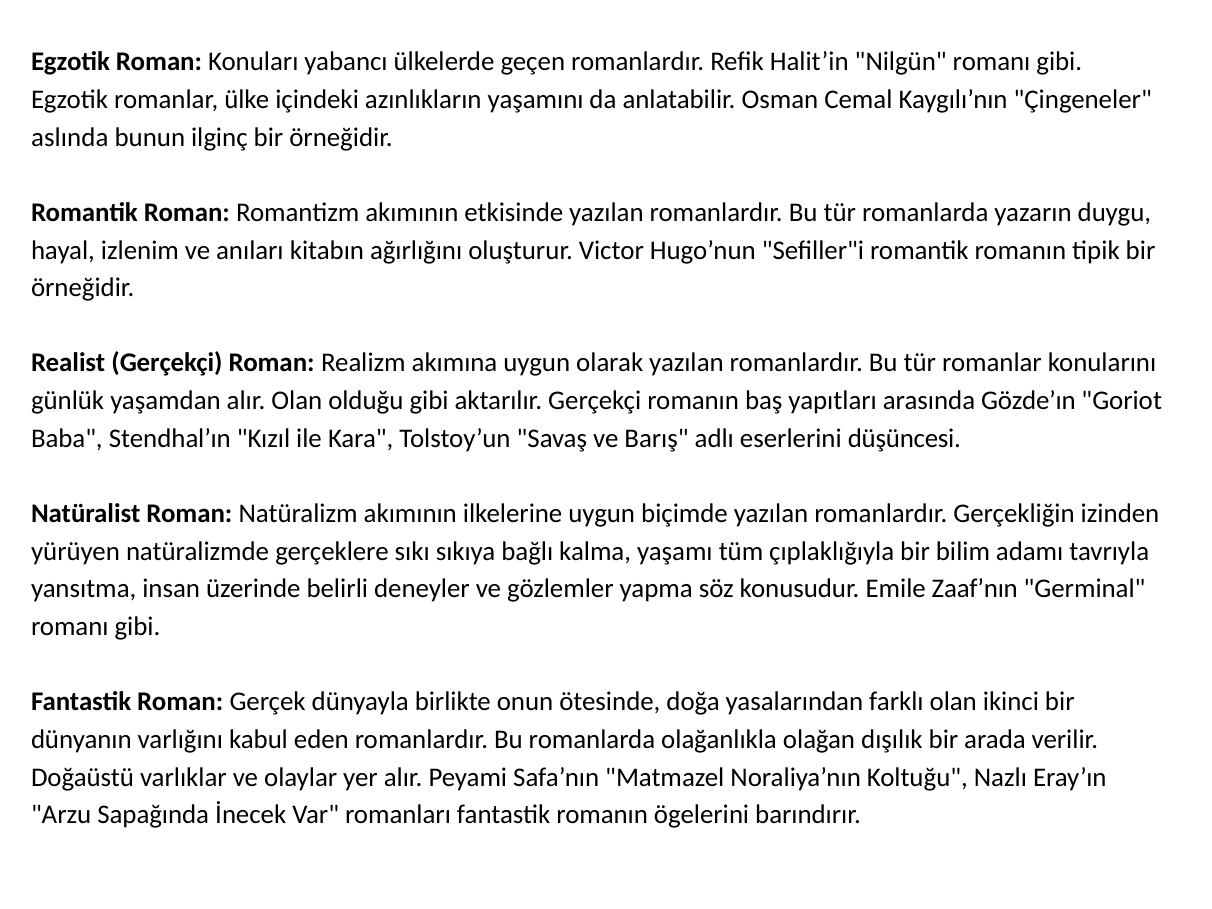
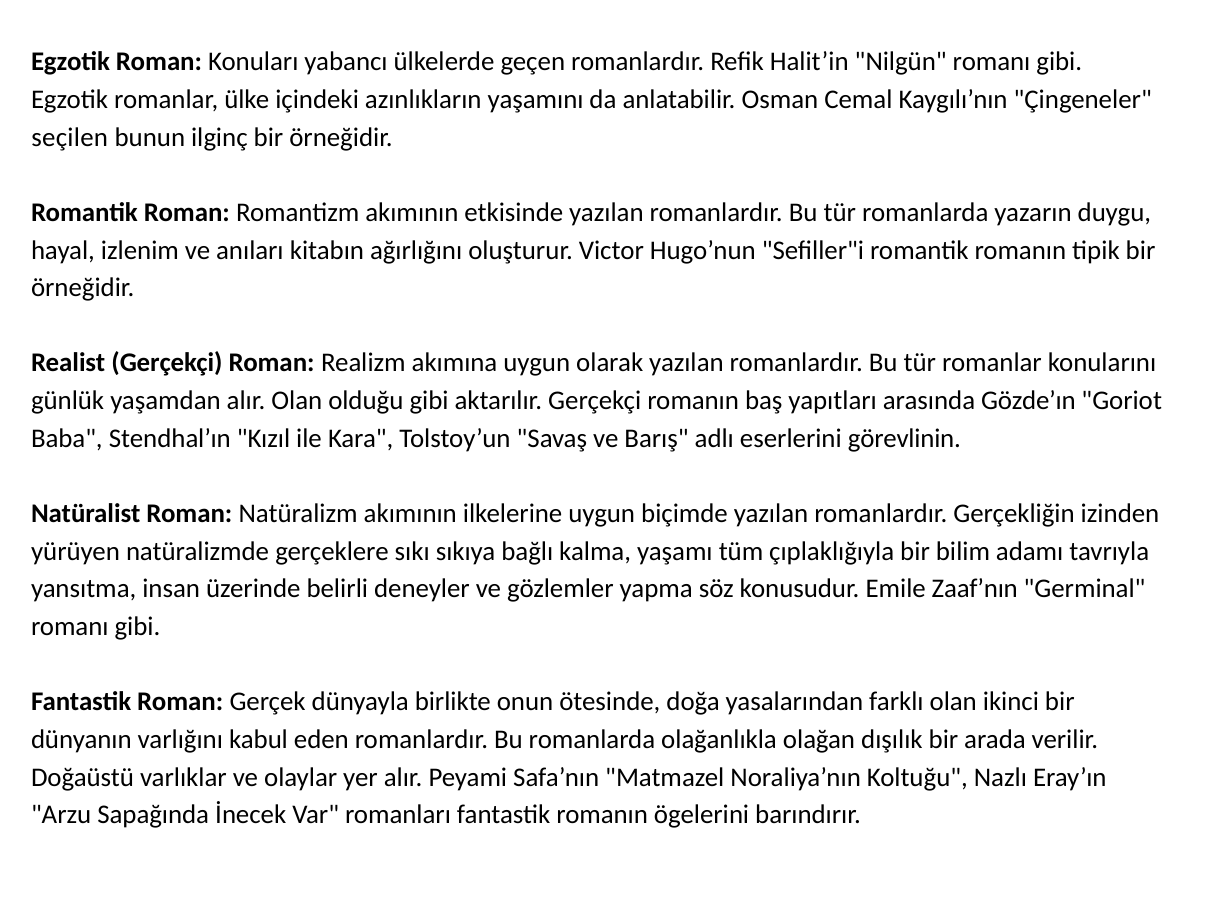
aslında: aslında -> seçilen (70, 137)
düşüncesi: düşüncesi -> görevlinin (904, 438)
